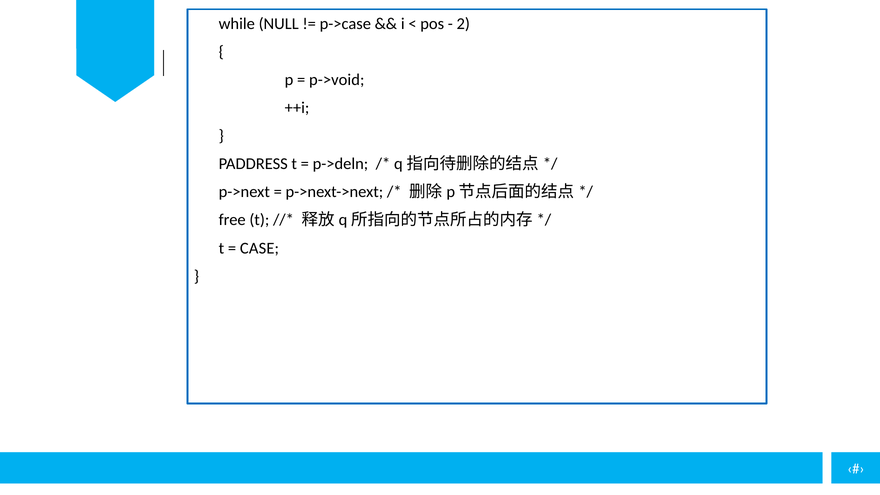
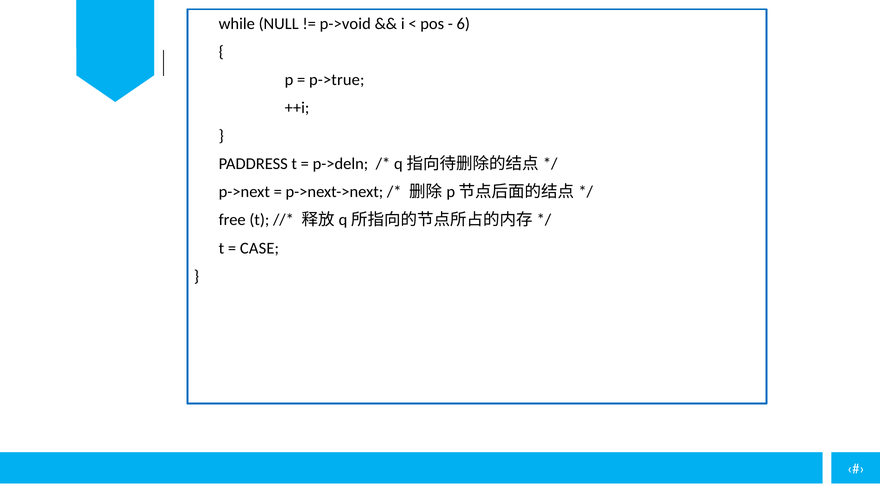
p->case: p->case -> p->void (345, 24)
2: 2 -> 6 (463, 24)
p->void: p->void -> p->true (337, 80)
